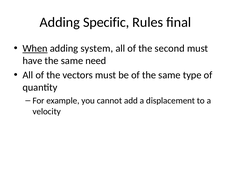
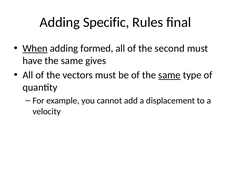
system: system -> formed (97, 48)
need: need -> gives (96, 61)
same underline: none -> present (169, 75)
